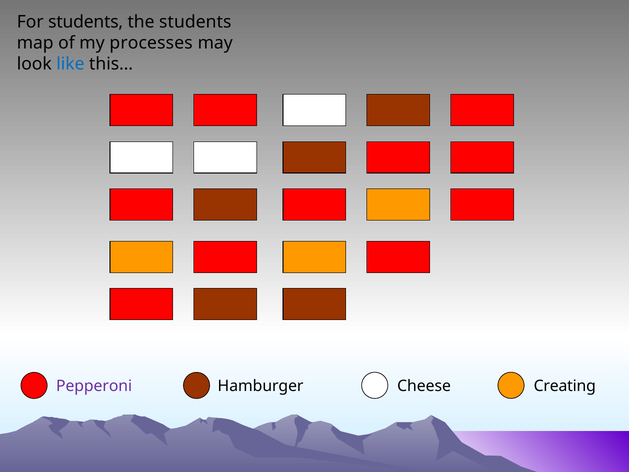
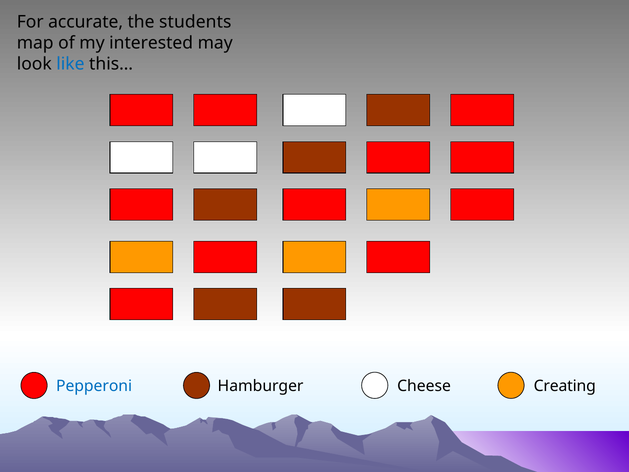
For students: students -> accurate (86, 22)
processes: processes -> interested (151, 43)
Pepperoni colour: purple -> blue (94, 386)
